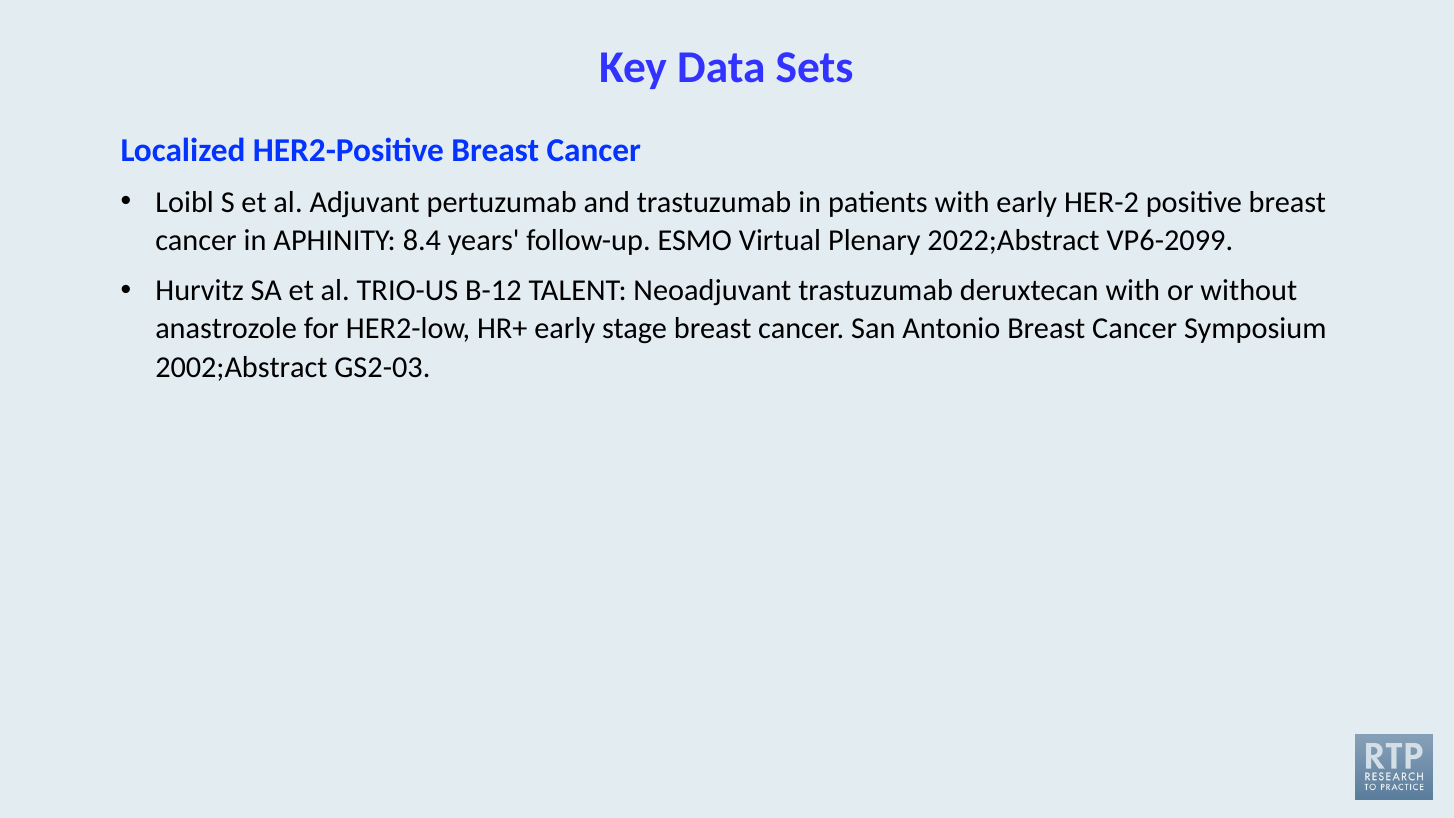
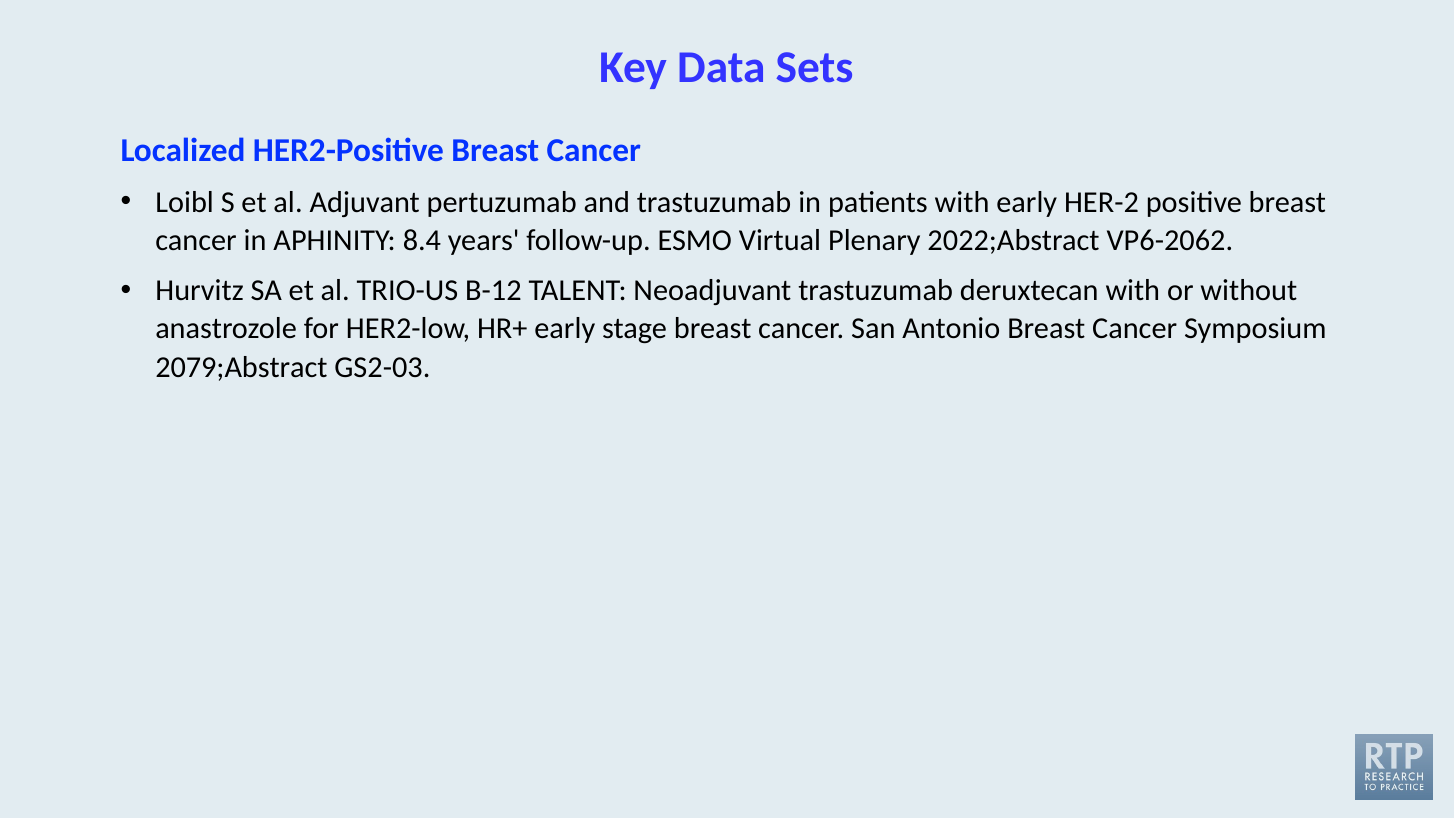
VP6-2099: VP6-2099 -> VP6-2062 (1170, 240)
2002;Abstract: 2002;Abstract -> 2079;Abstract (241, 367)
